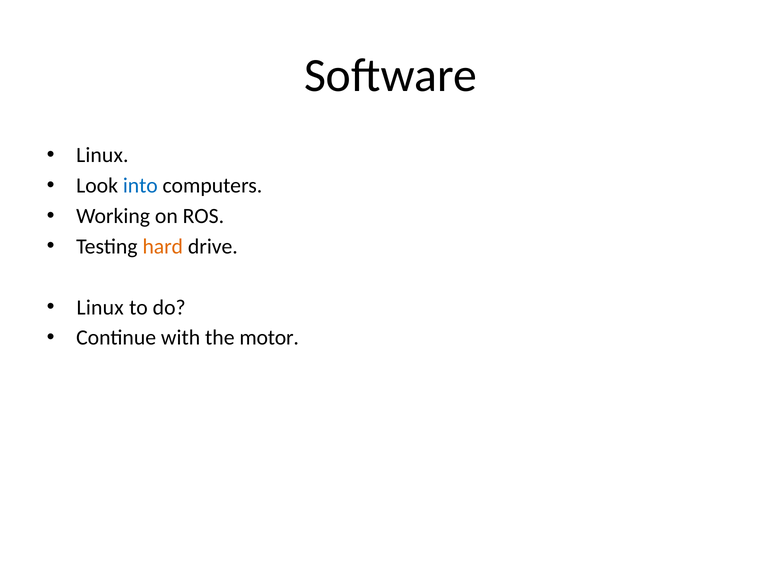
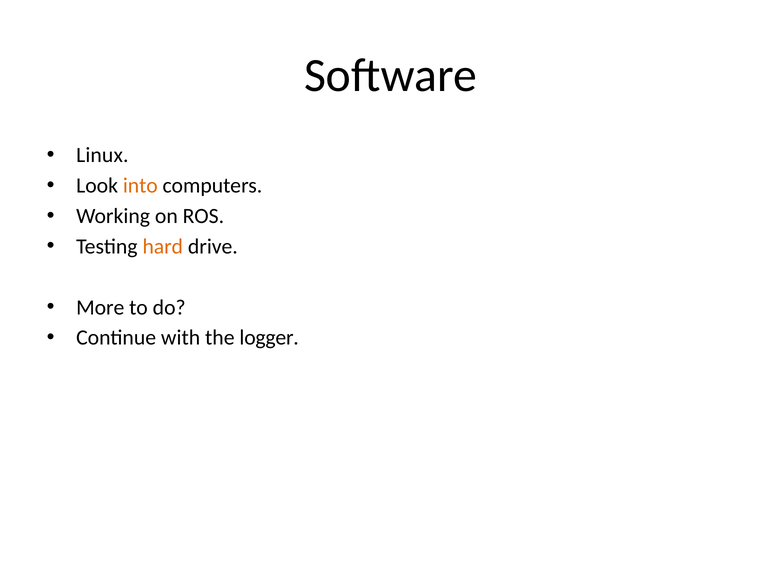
into colour: blue -> orange (140, 186)
Linux: Linux -> More (100, 307)
motor: motor -> logger (269, 338)
